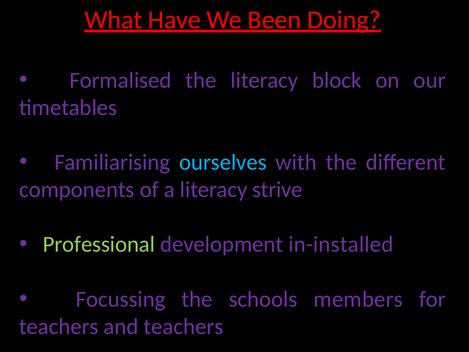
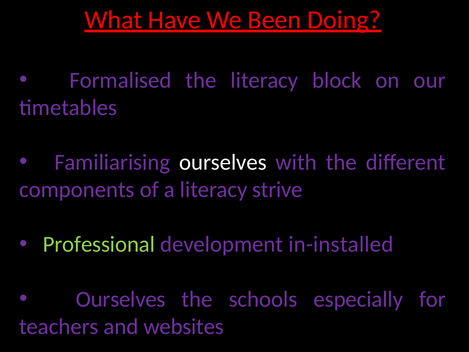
ourselves colour: light blue -> white (223, 162)
Focussing: Focussing -> Ourselves (121, 299)
members: members -> especially (358, 299)
and teachers: teachers -> websites (184, 326)
